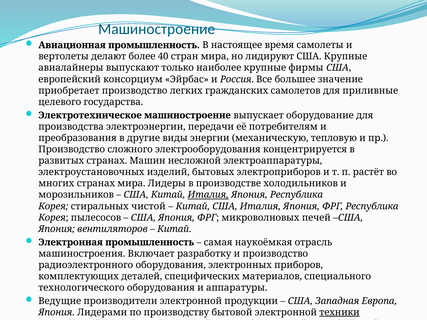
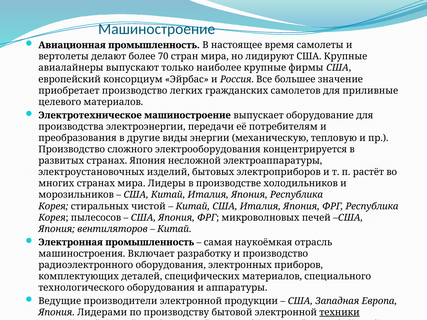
40: 40 -> 70 (163, 57)
целевого государства: государства -> материалов (113, 102)
странах Машин: Машин -> Япония (148, 161)
Италия underline: present -> none (208, 195)
